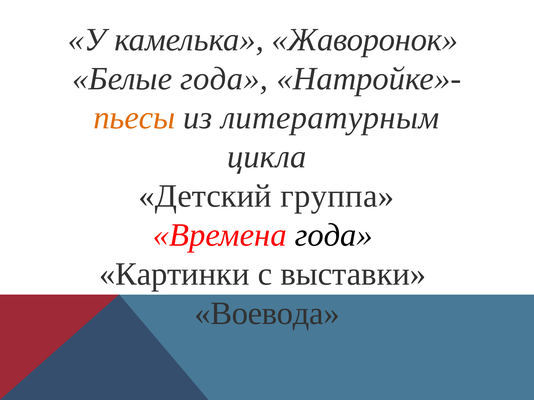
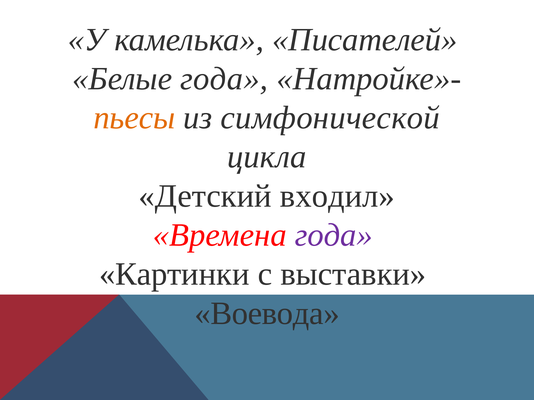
Жаворонок: Жаворонок -> Писателей (365, 40)
литературным: литературным -> симфонической (330, 118)
группа: группа -> входил (337, 196)
года colour: black -> purple (334, 235)
